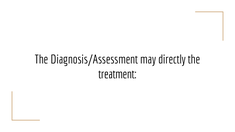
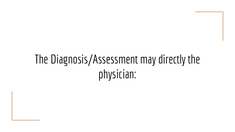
treatment: treatment -> physician (117, 74)
